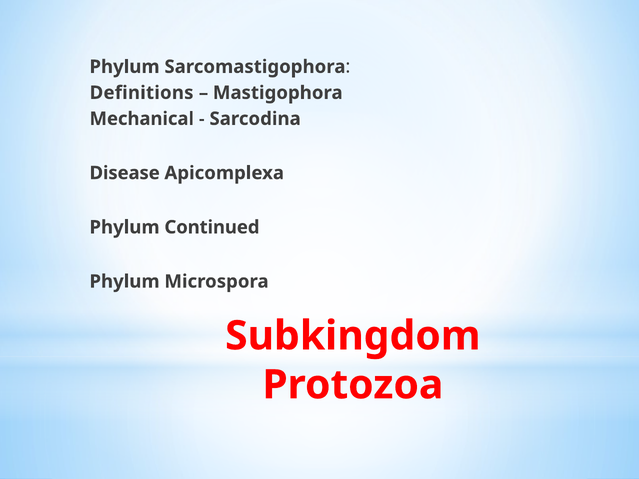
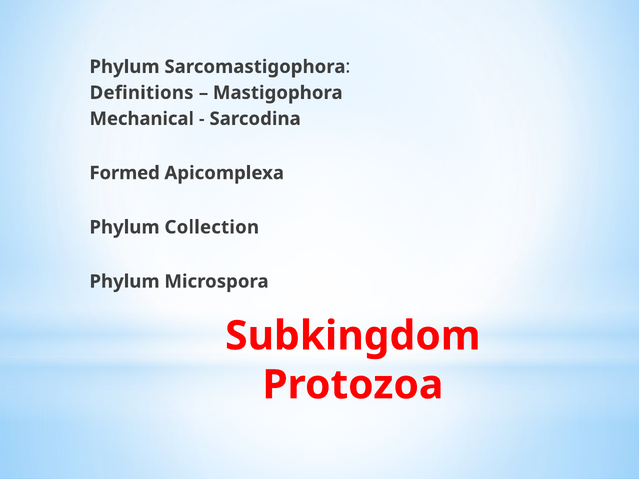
Disease: Disease -> Formed (125, 173)
Continued: Continued -> Collection (212, 227)
